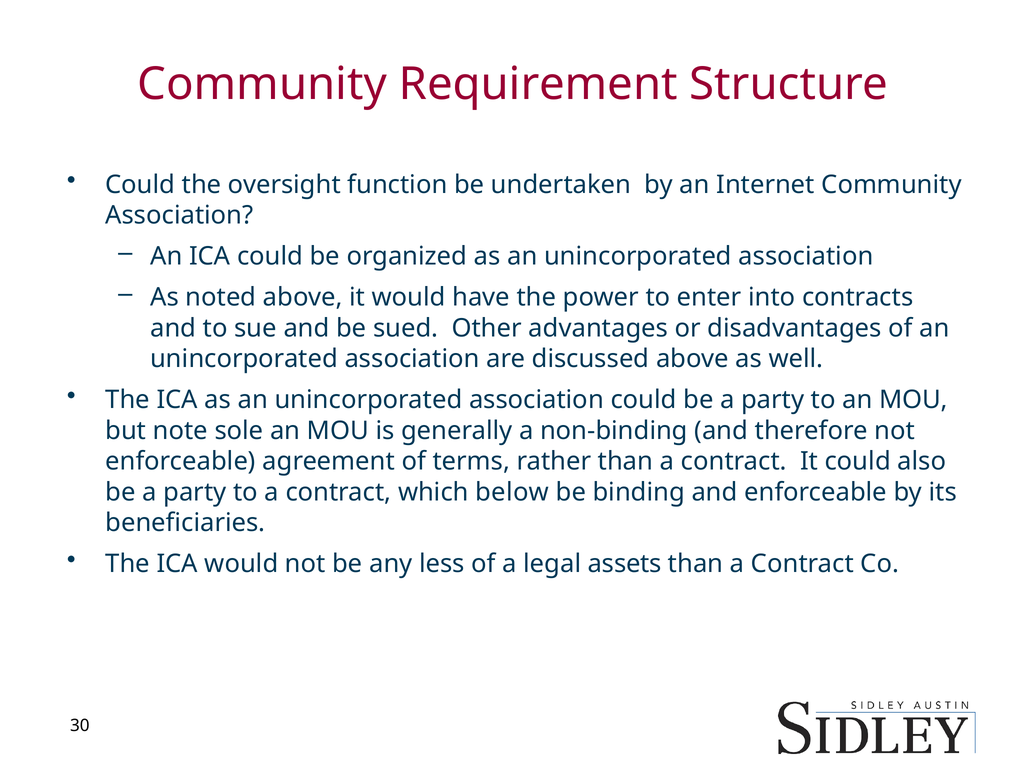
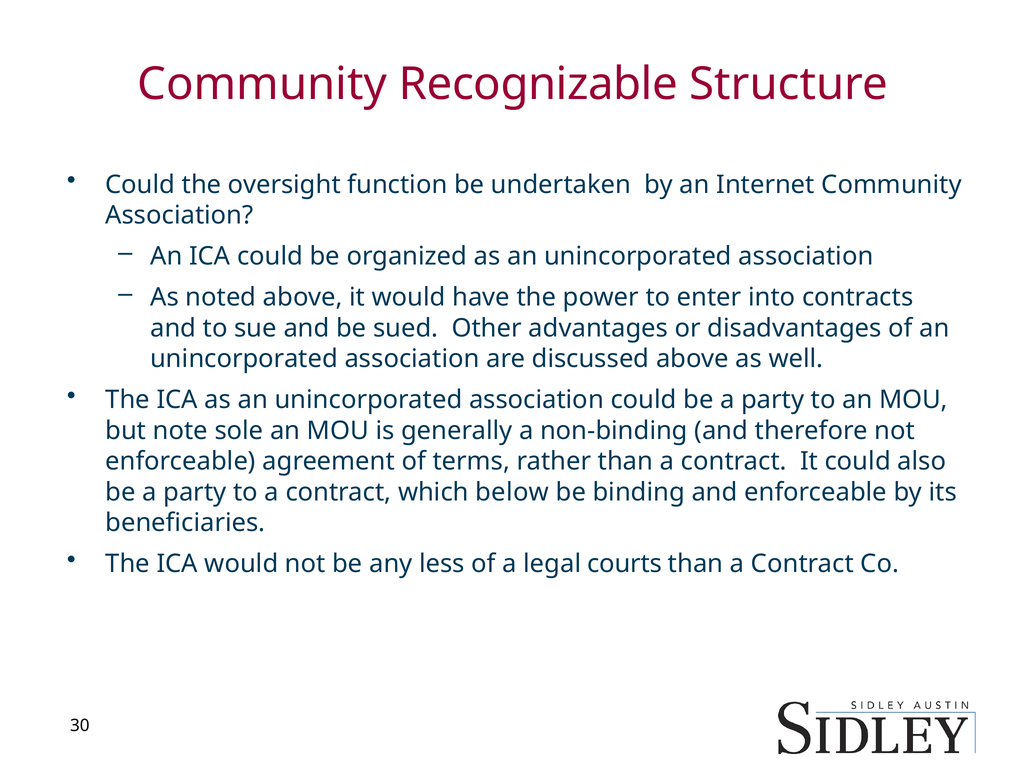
Requirement: Requirement -> Recognizable (538, 84)
assets: assets -> courts (625, 564)
